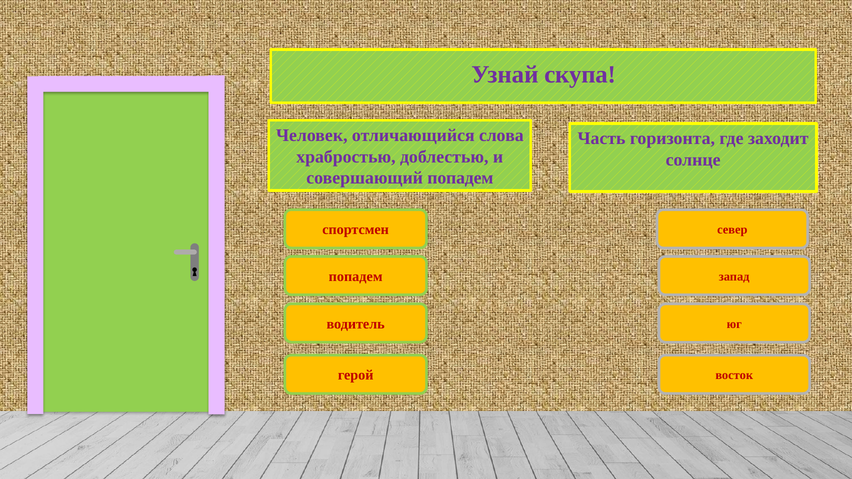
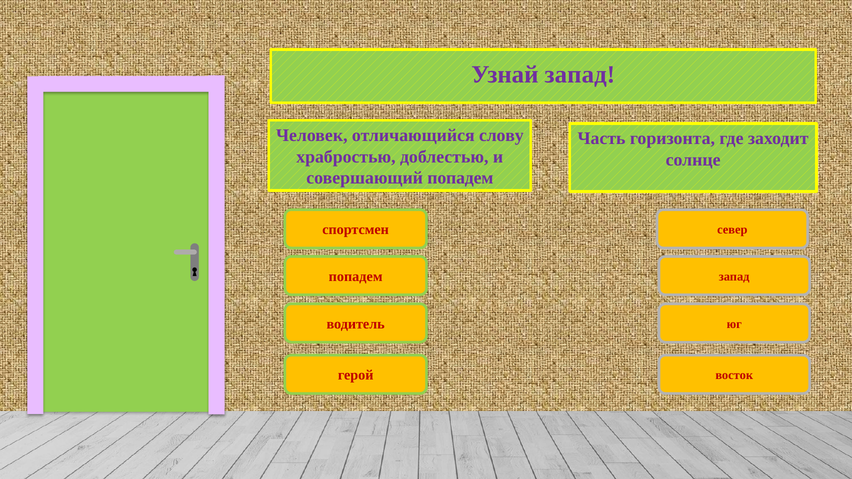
Узнай скупа: скупа -> запад (580, 75)
слова: слова -> слову (501, 135)
